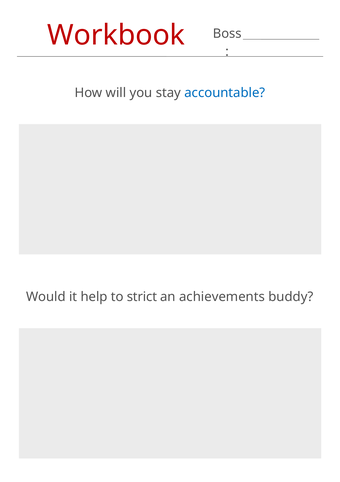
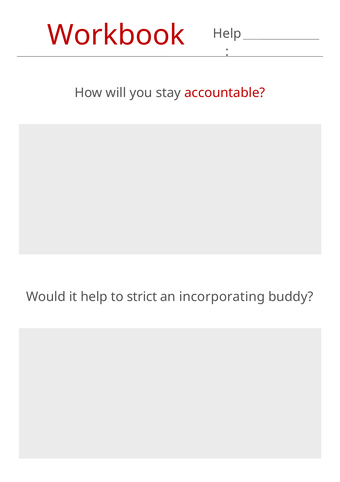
Boss: Boss -> Help (227, 33)
accountable colour: blue -> red (225, 93)
achievements: achievements -> incorporating (222, 296)
